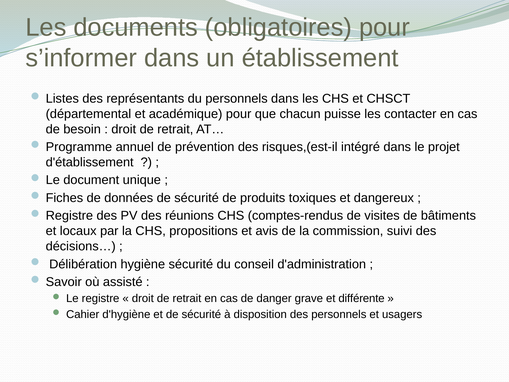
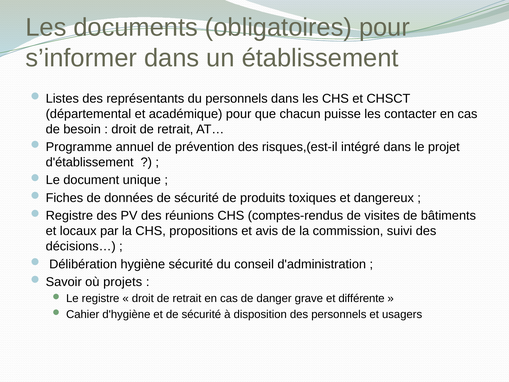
assisté: assisté -> projets (123, 282)
